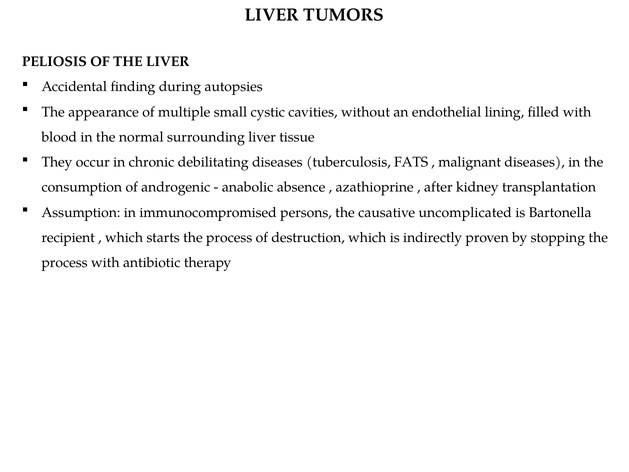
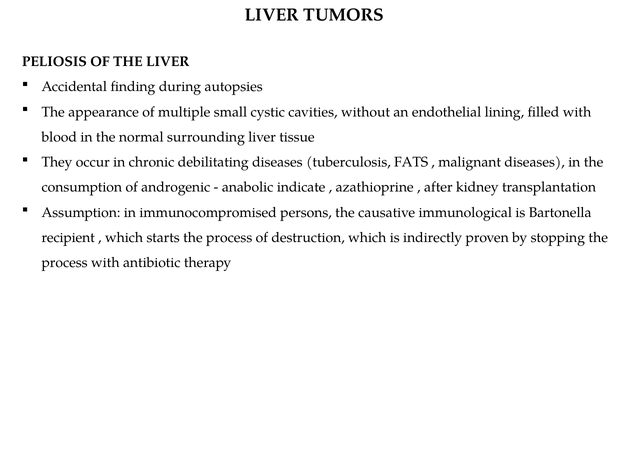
absence: absence -> indicate (301, 187)
uncomplicated: uncomplicated -> immunological (465, 212)
